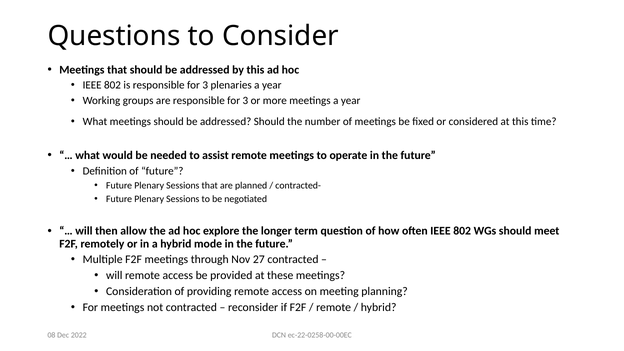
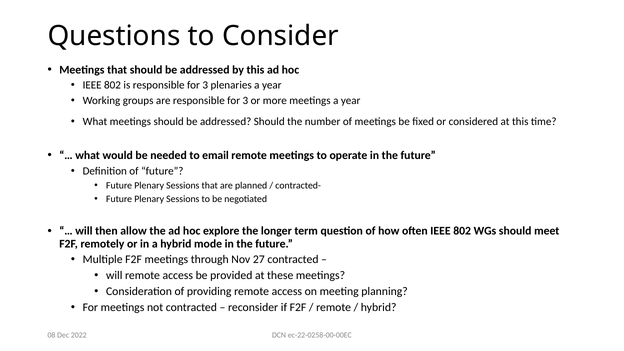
assist: assist -> email (216, 155)
